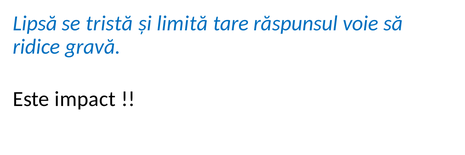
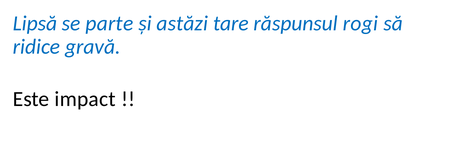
tristă: tristă -> parte (109, 24)
limită: limită -> astăzi (182, 24)
voie: voie -> rogi (360, 24)
